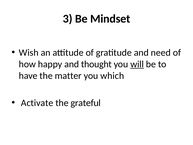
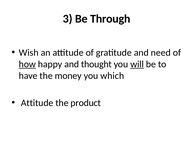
Mindset: Mindset -> Through (110, 19)
how underline: none -> present (27, 64)
matter: matter -> money (68, 76)
Activate: Activate -> Attitude (37, 103)
grateful: grateful -> product (86, 103)
